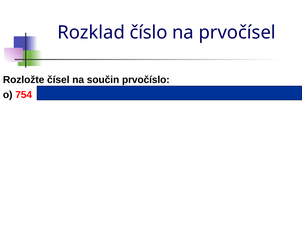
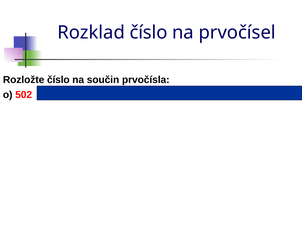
Rozložte čísel: čísel -> číslo (58, 80)
prvočíslo: prvočíslo -> prvočísla (146, 80)
754: 754 -> 502 (24, 95)
